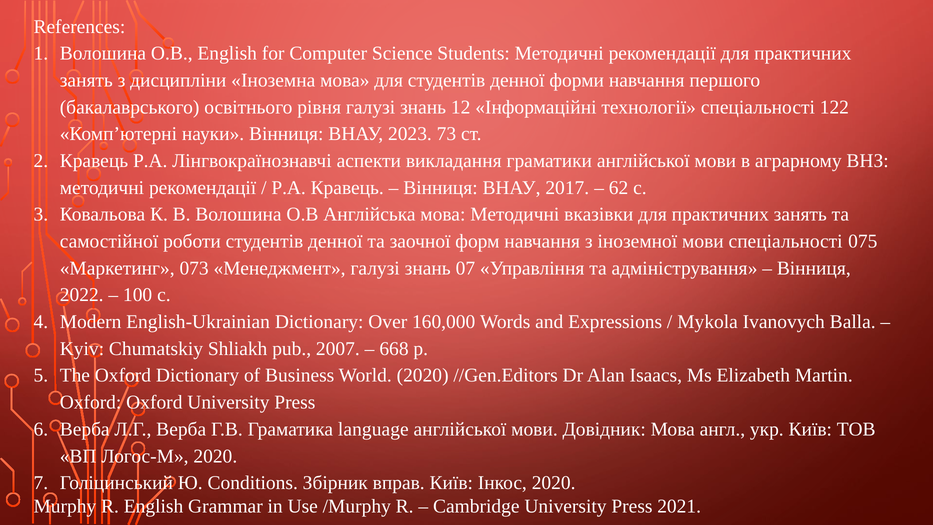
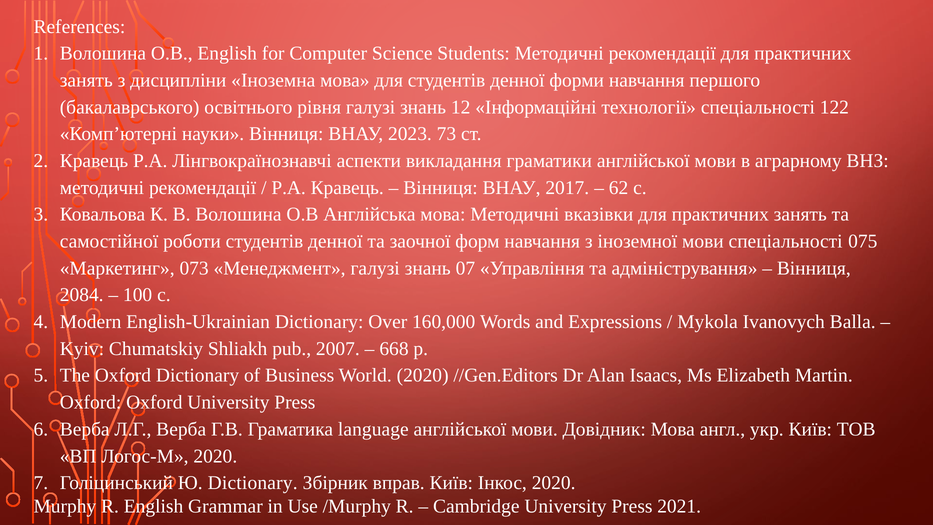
2022: 2022 -> 2084 (82, 295)
Ю Conditions: Conditions -> Dictionary (253, 483)
